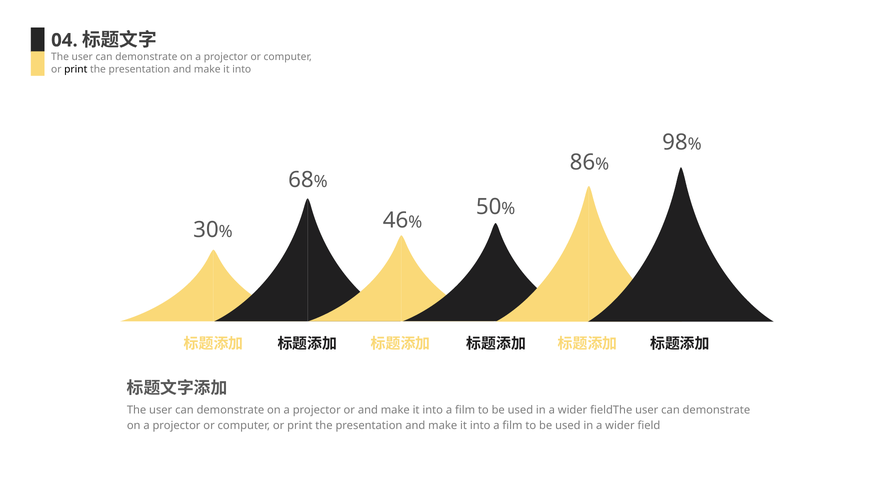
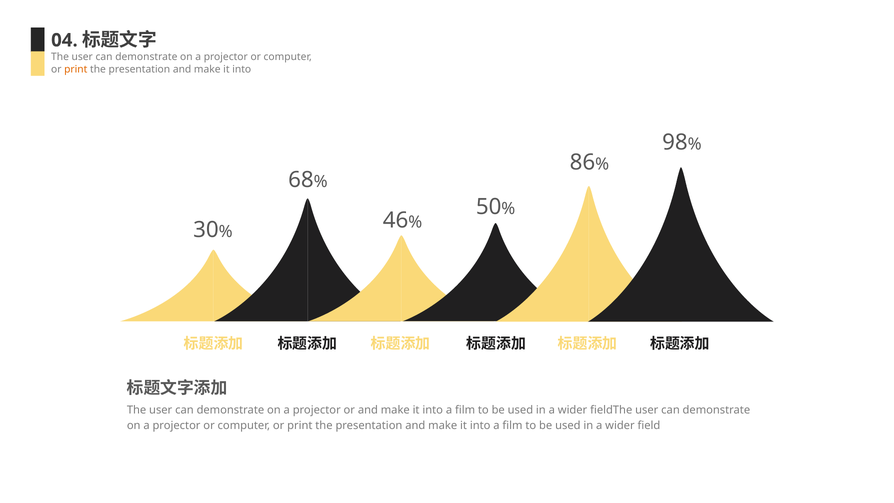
print colour: black -> orange (76, 69)
